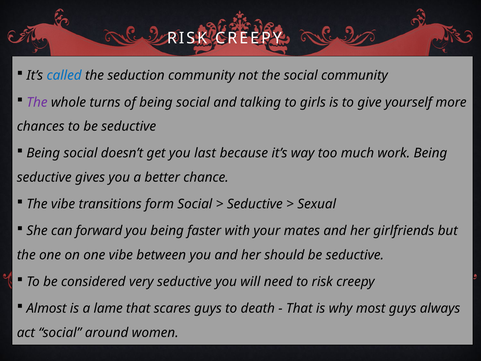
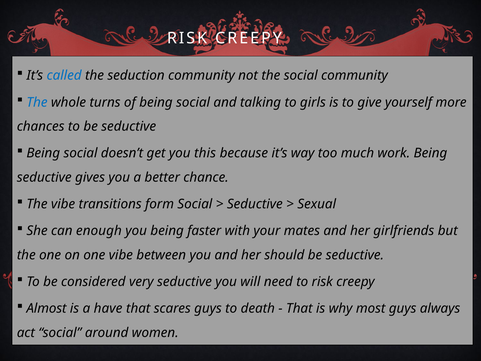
The colour: purple -> blue (37, 102)
last: last -> this (205, 153)
forward: forward -> enough (99, 231)
lame: lame -> have (108, 308)
